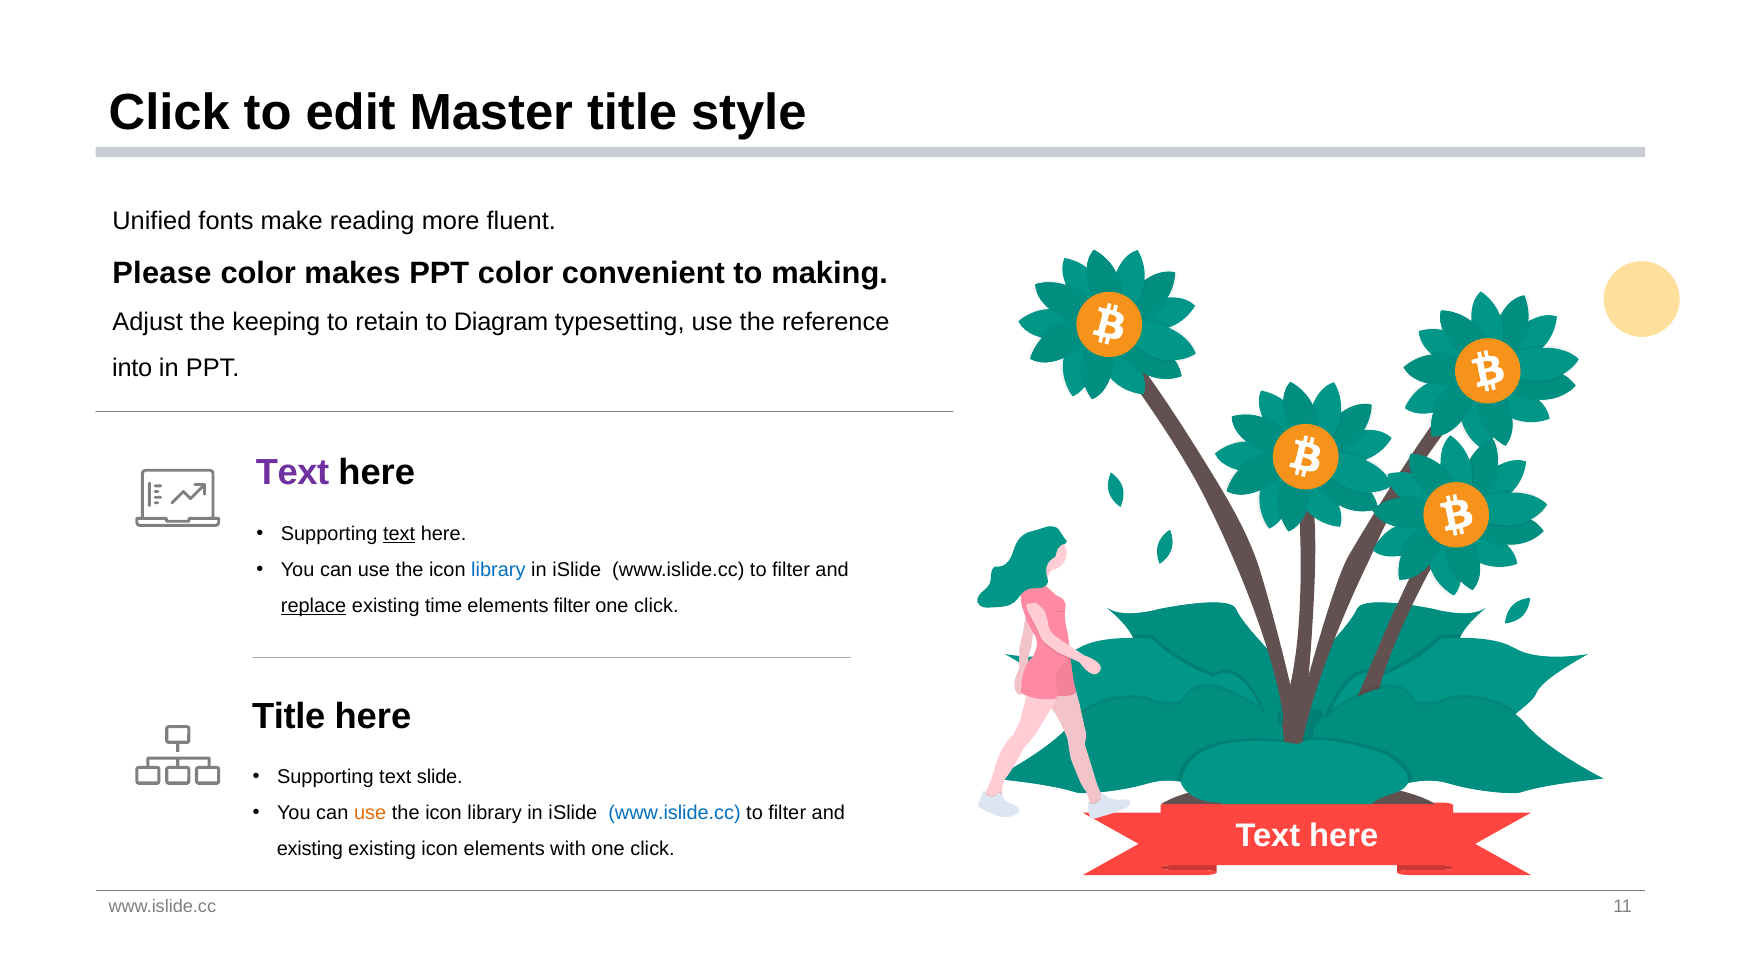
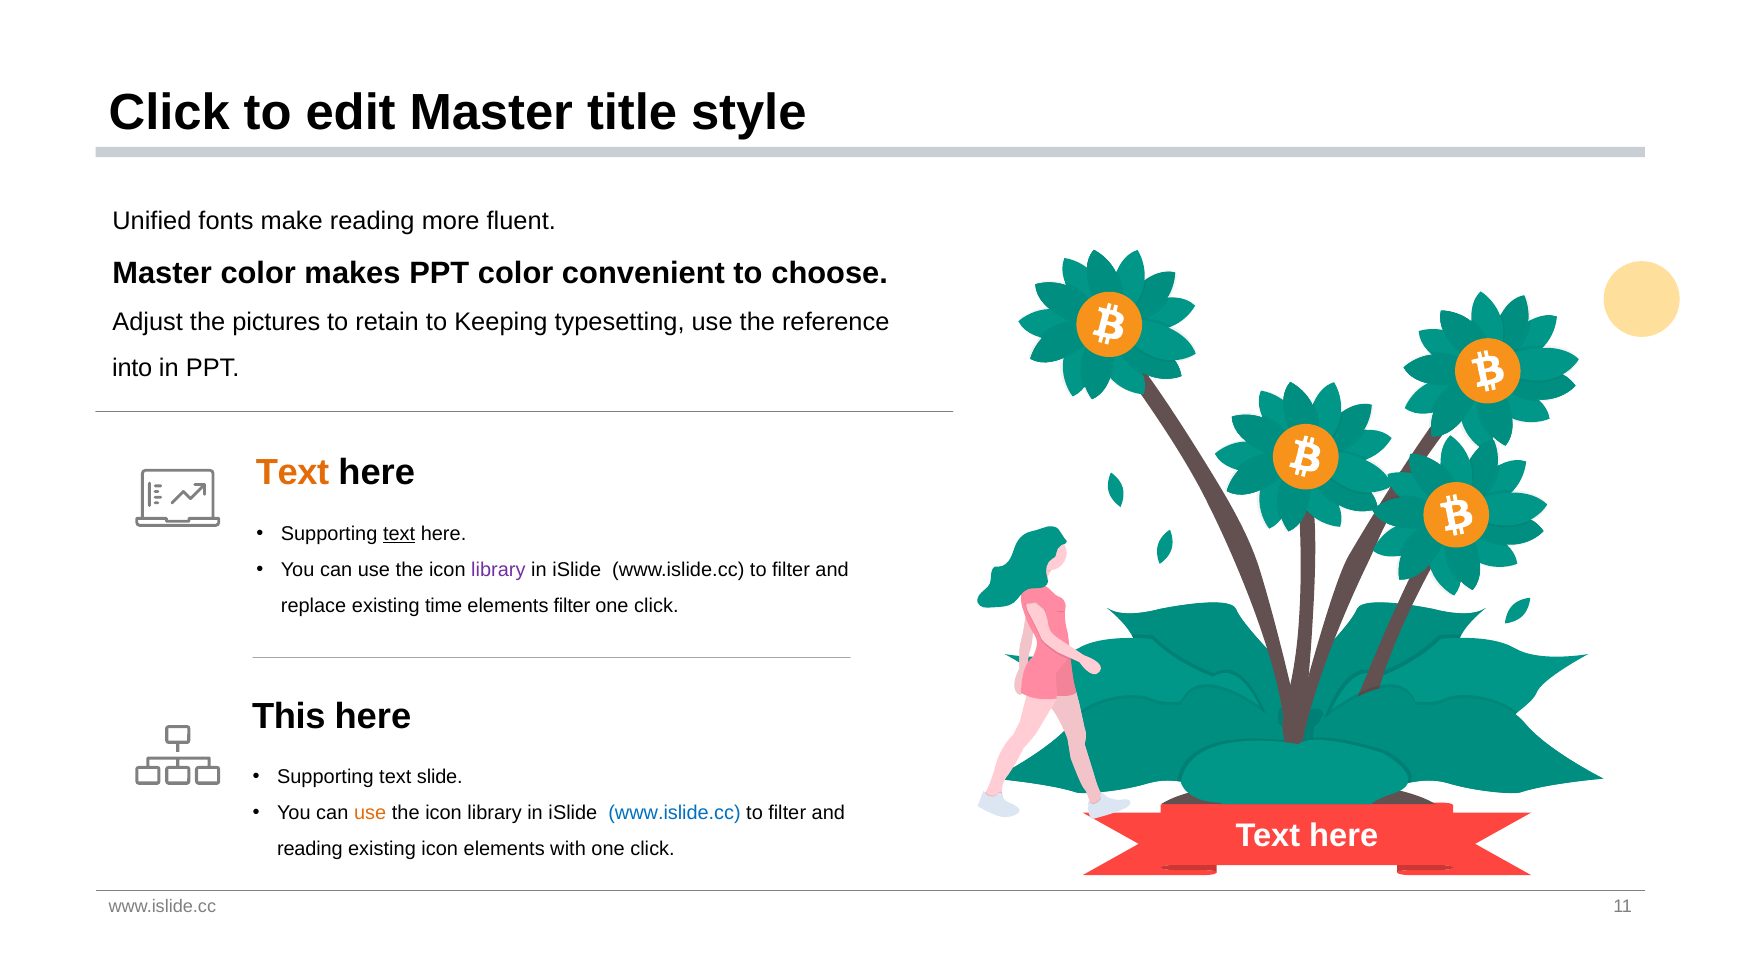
Please: Please -> Master (162, 274)
making: making -> choose (830, 274)
keeping: keeping -> pictures (276, 322)
Diagram: Diagram -> Keeping (501, 322)
Text colour: purple -> orange (293, 473)
library colour: blue -> purple (498, 570)
replace underline: present -> none (314, 606)
Title: Title -> This (289, 717)
existing: existing -> reading (310, 849)
